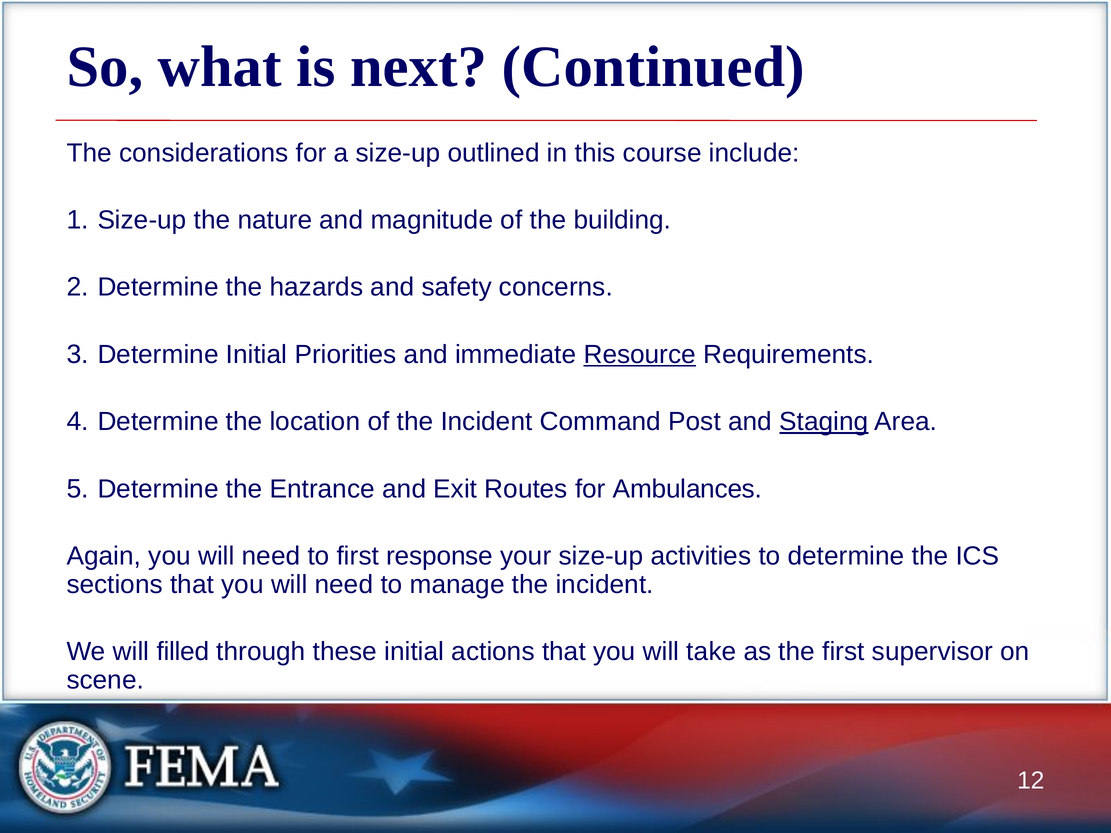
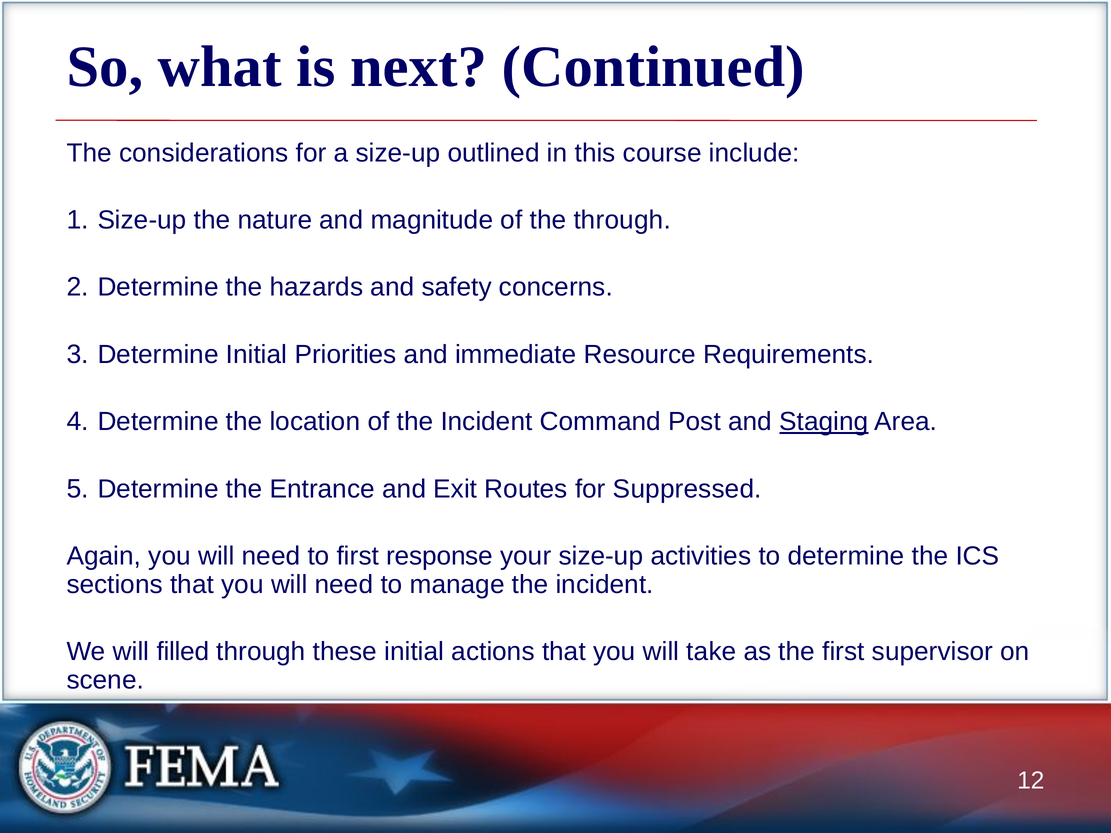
the building: building -> through (622, 220)
Resource underline: present -> none (640, 355)
Ambulances: Ambulances -> Suppressed (687, 489)
